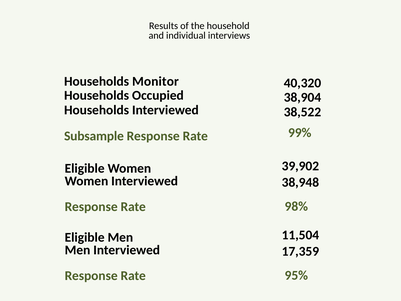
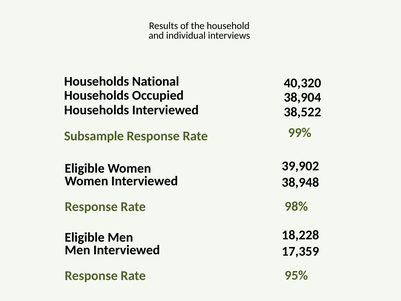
Monitor: Monitor -> National (156, 81)
11,504: 11,504 -> 18,228 (300, 235)
